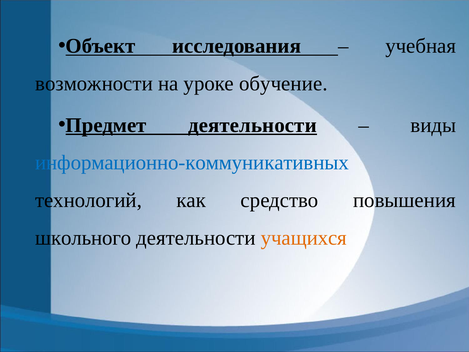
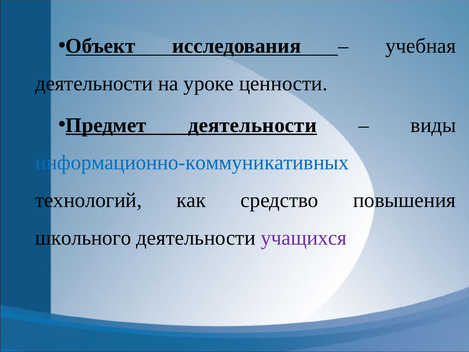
возможности: возможности -> деятельности (94, 83)
обучение: обучение -> ценности (283, 83)
учащихся colour: orange -> purple (304, 238)
